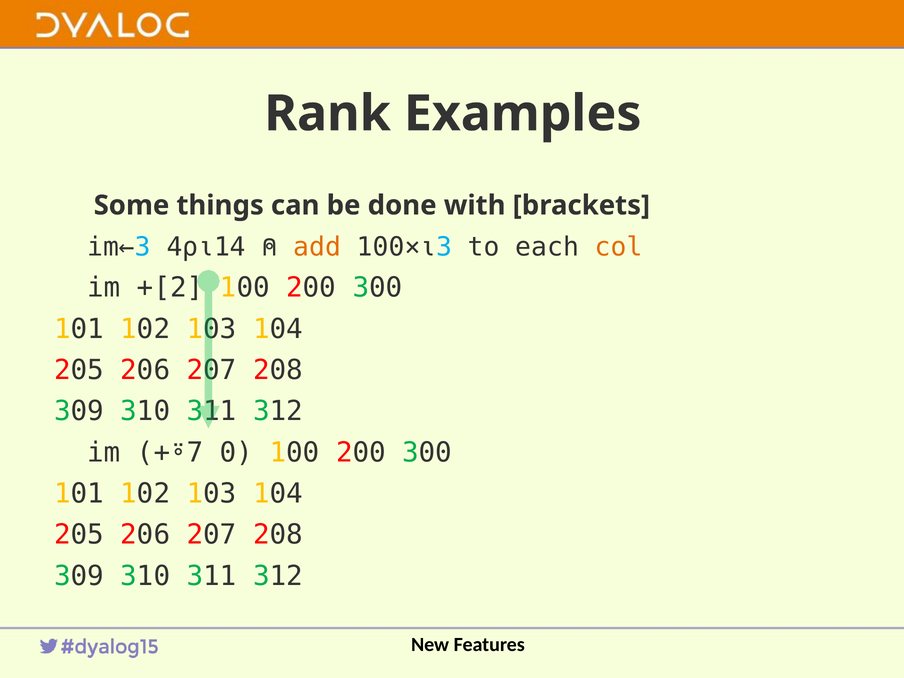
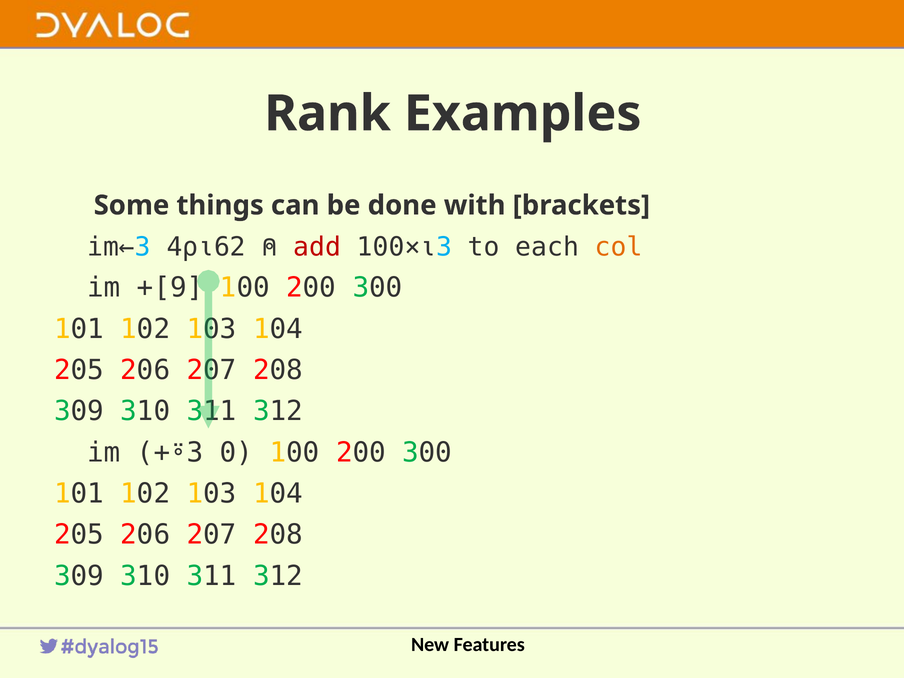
4⍴⍳14: 4⍴⍳14 -> 4⍴⍳62 (206, 247)
add colour: orange -> red (317, 247)
+[2: +[2 -> +[9 (170, 288)
+⍤7: +⍤7 -> +⍤3 (170, 452)
